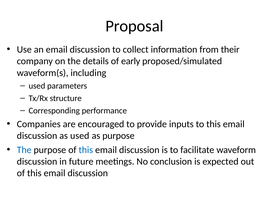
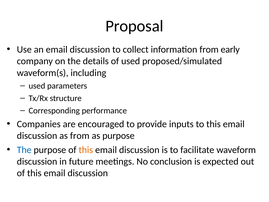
their: their -> early (230, 49)
of early: early -> used (131, 61)
as used: used -> from (80, 136)
this colour: blue -> orange (86, 150)
